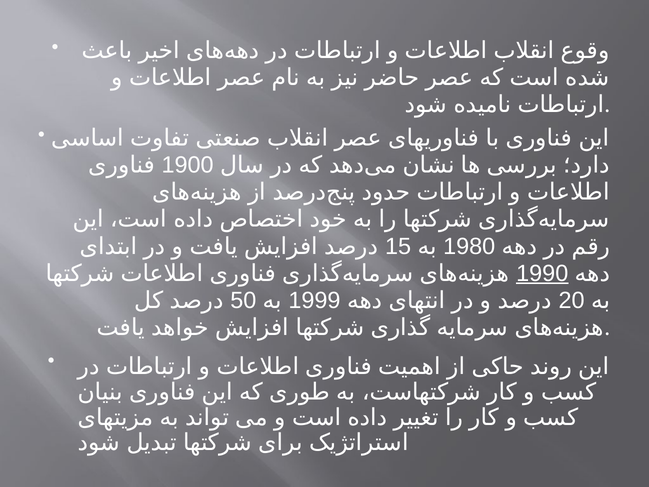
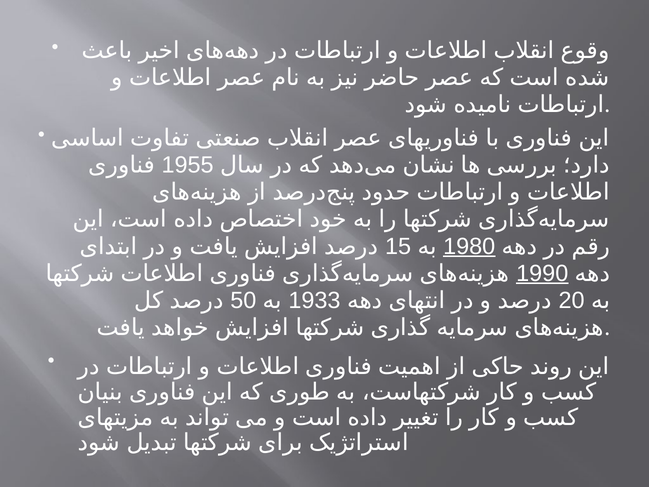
1900: 1900 -> 1955 (188, 165)
1980 underline: none -> present (469, 246)
1999: 1999 -> 1933 (314, 300)
